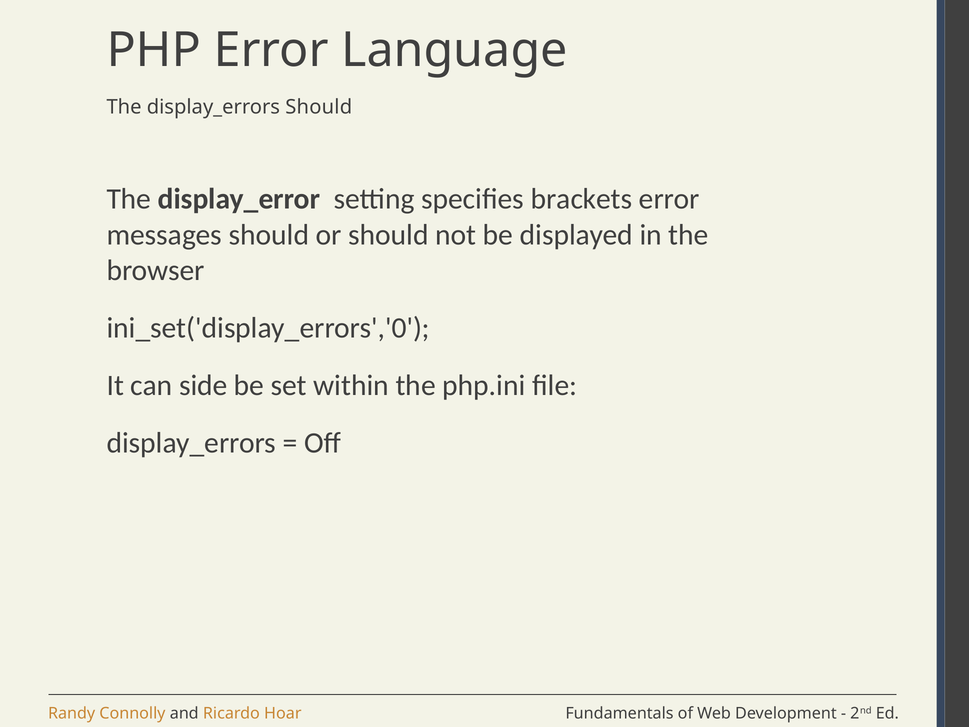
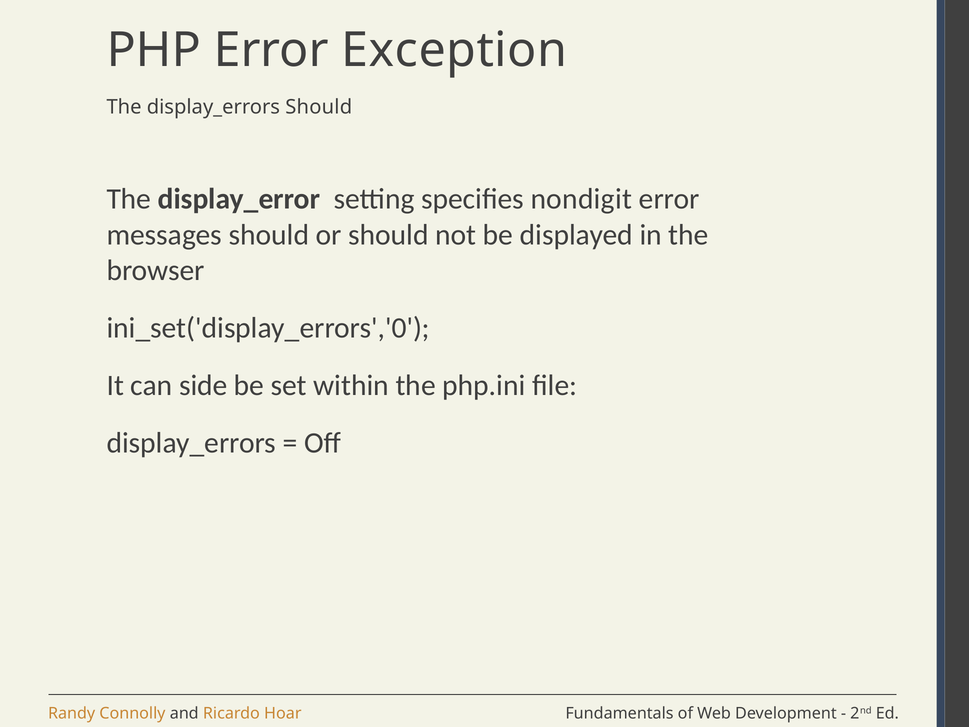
Language: Language -> Exception (454, 50)
brackets: brackets -> nondigit (581, 199)
